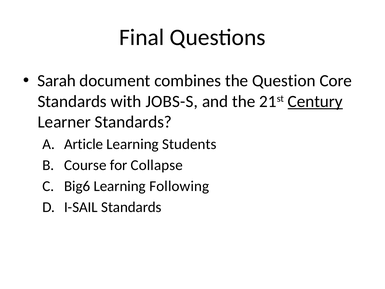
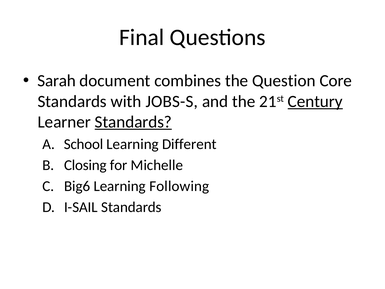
Standards underline: none -> present (133, 122)
Article: Article -> School (84, 144)
Students: Students -> Different (189, 144)
Course: Course -> Closing (85, 165)
Collapse: Collapse -> Michelle (157, 165)
